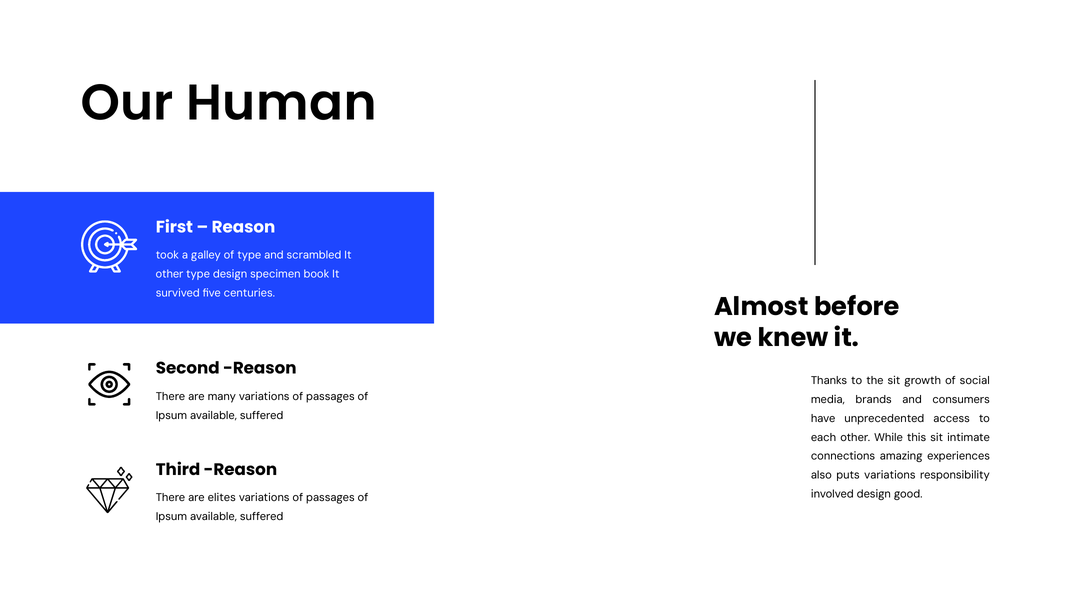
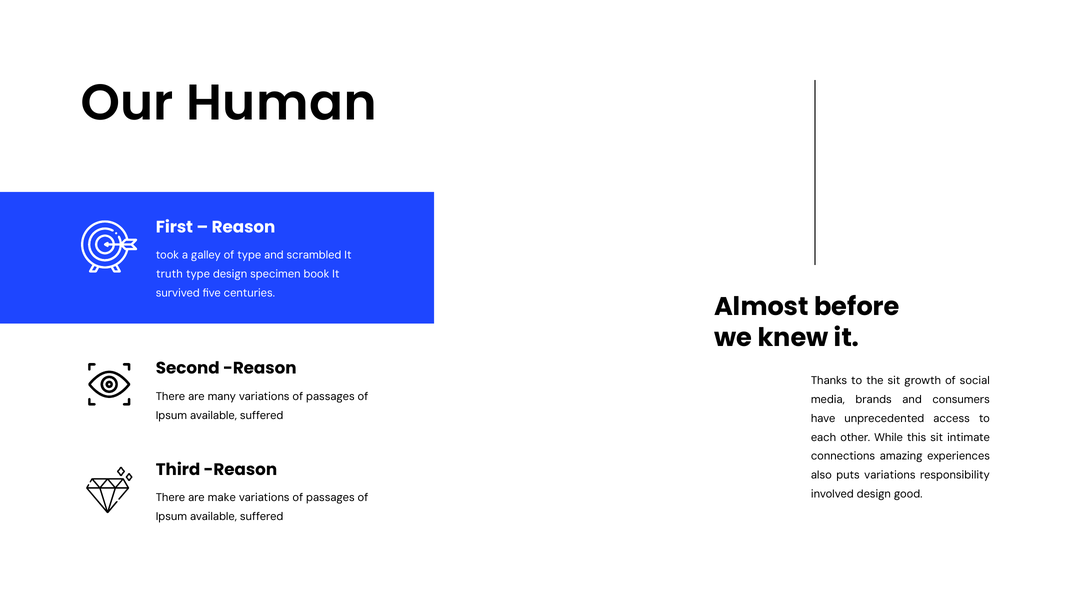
other: other -> truth (169, 274)
elites: elites -> make (222, 498)
